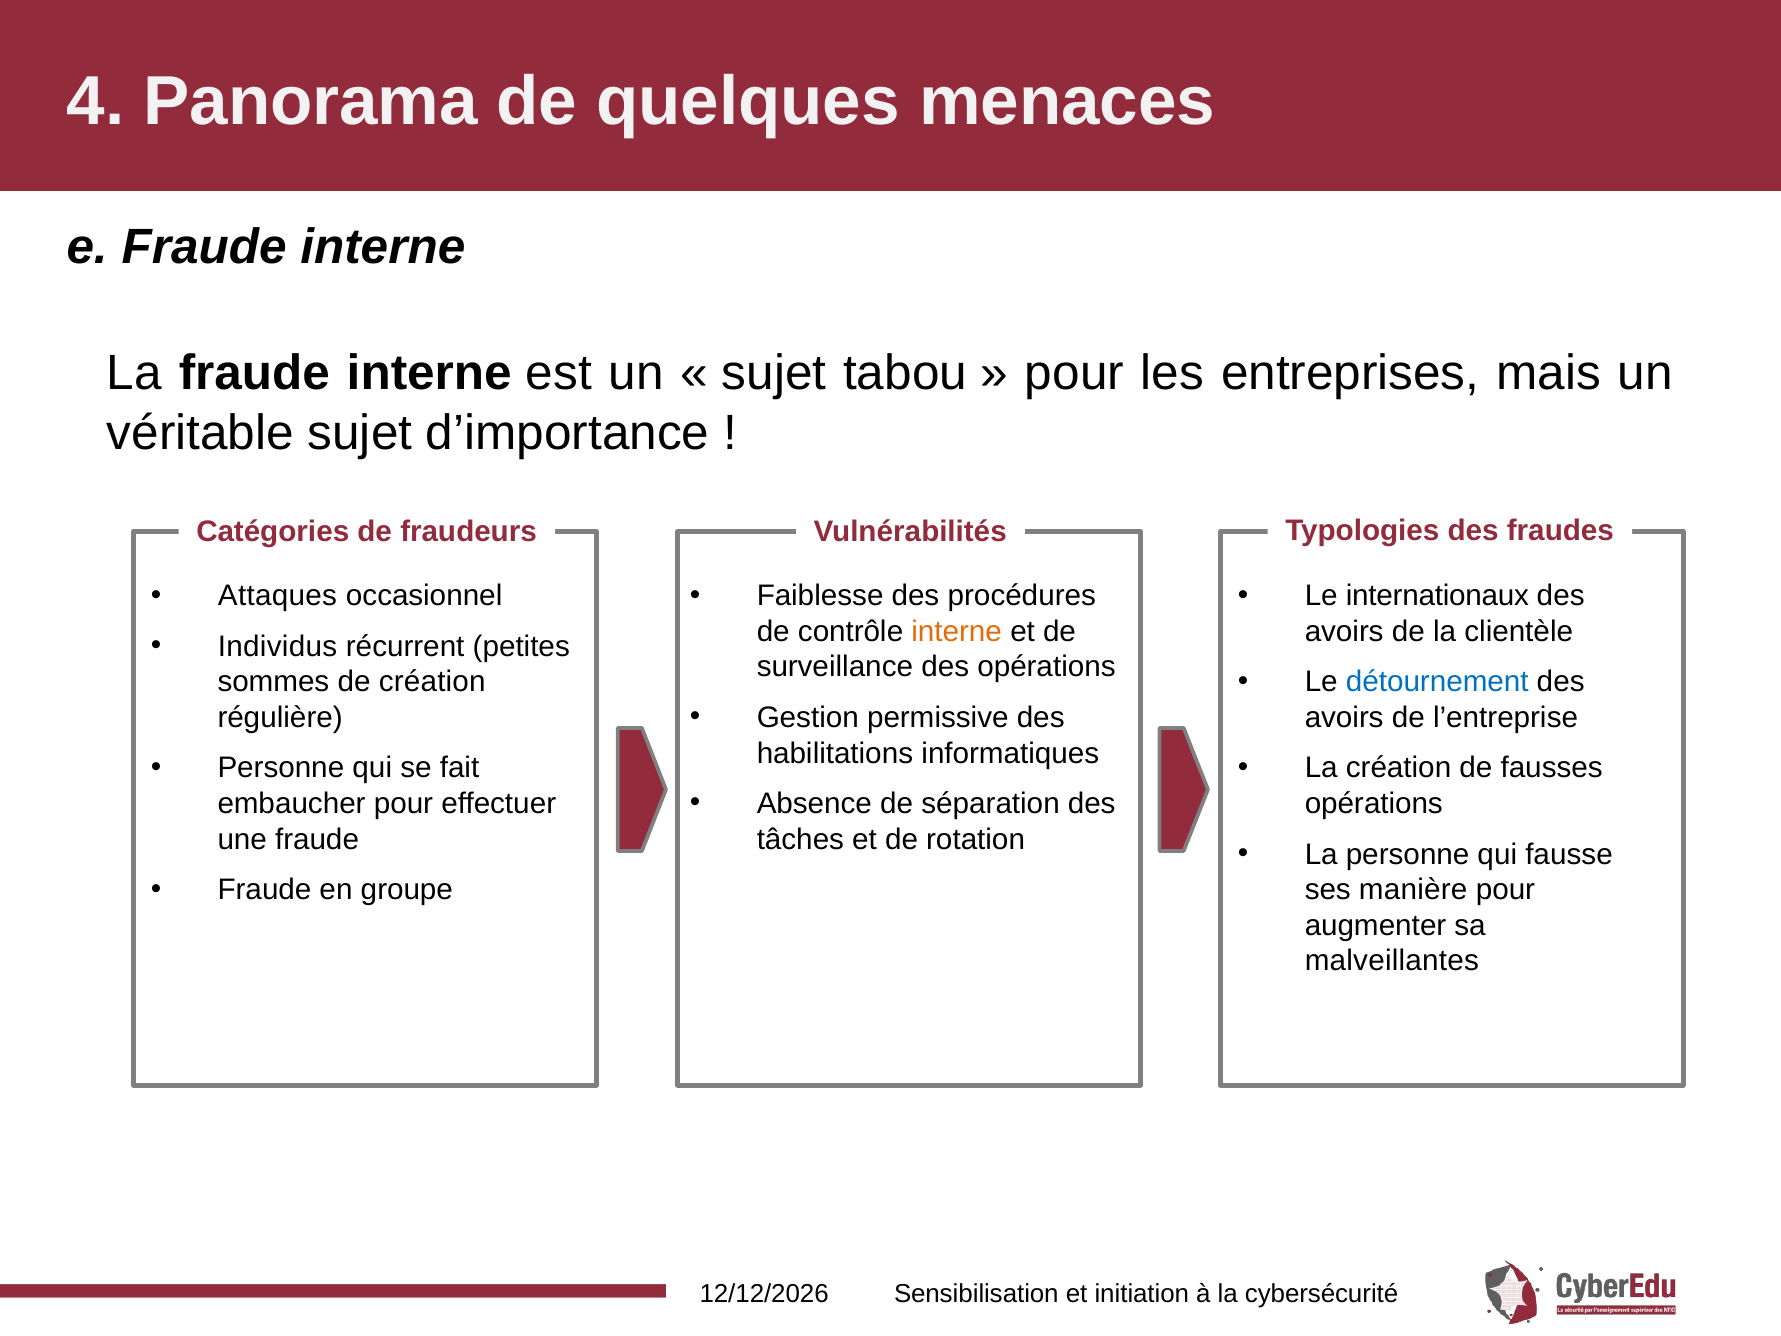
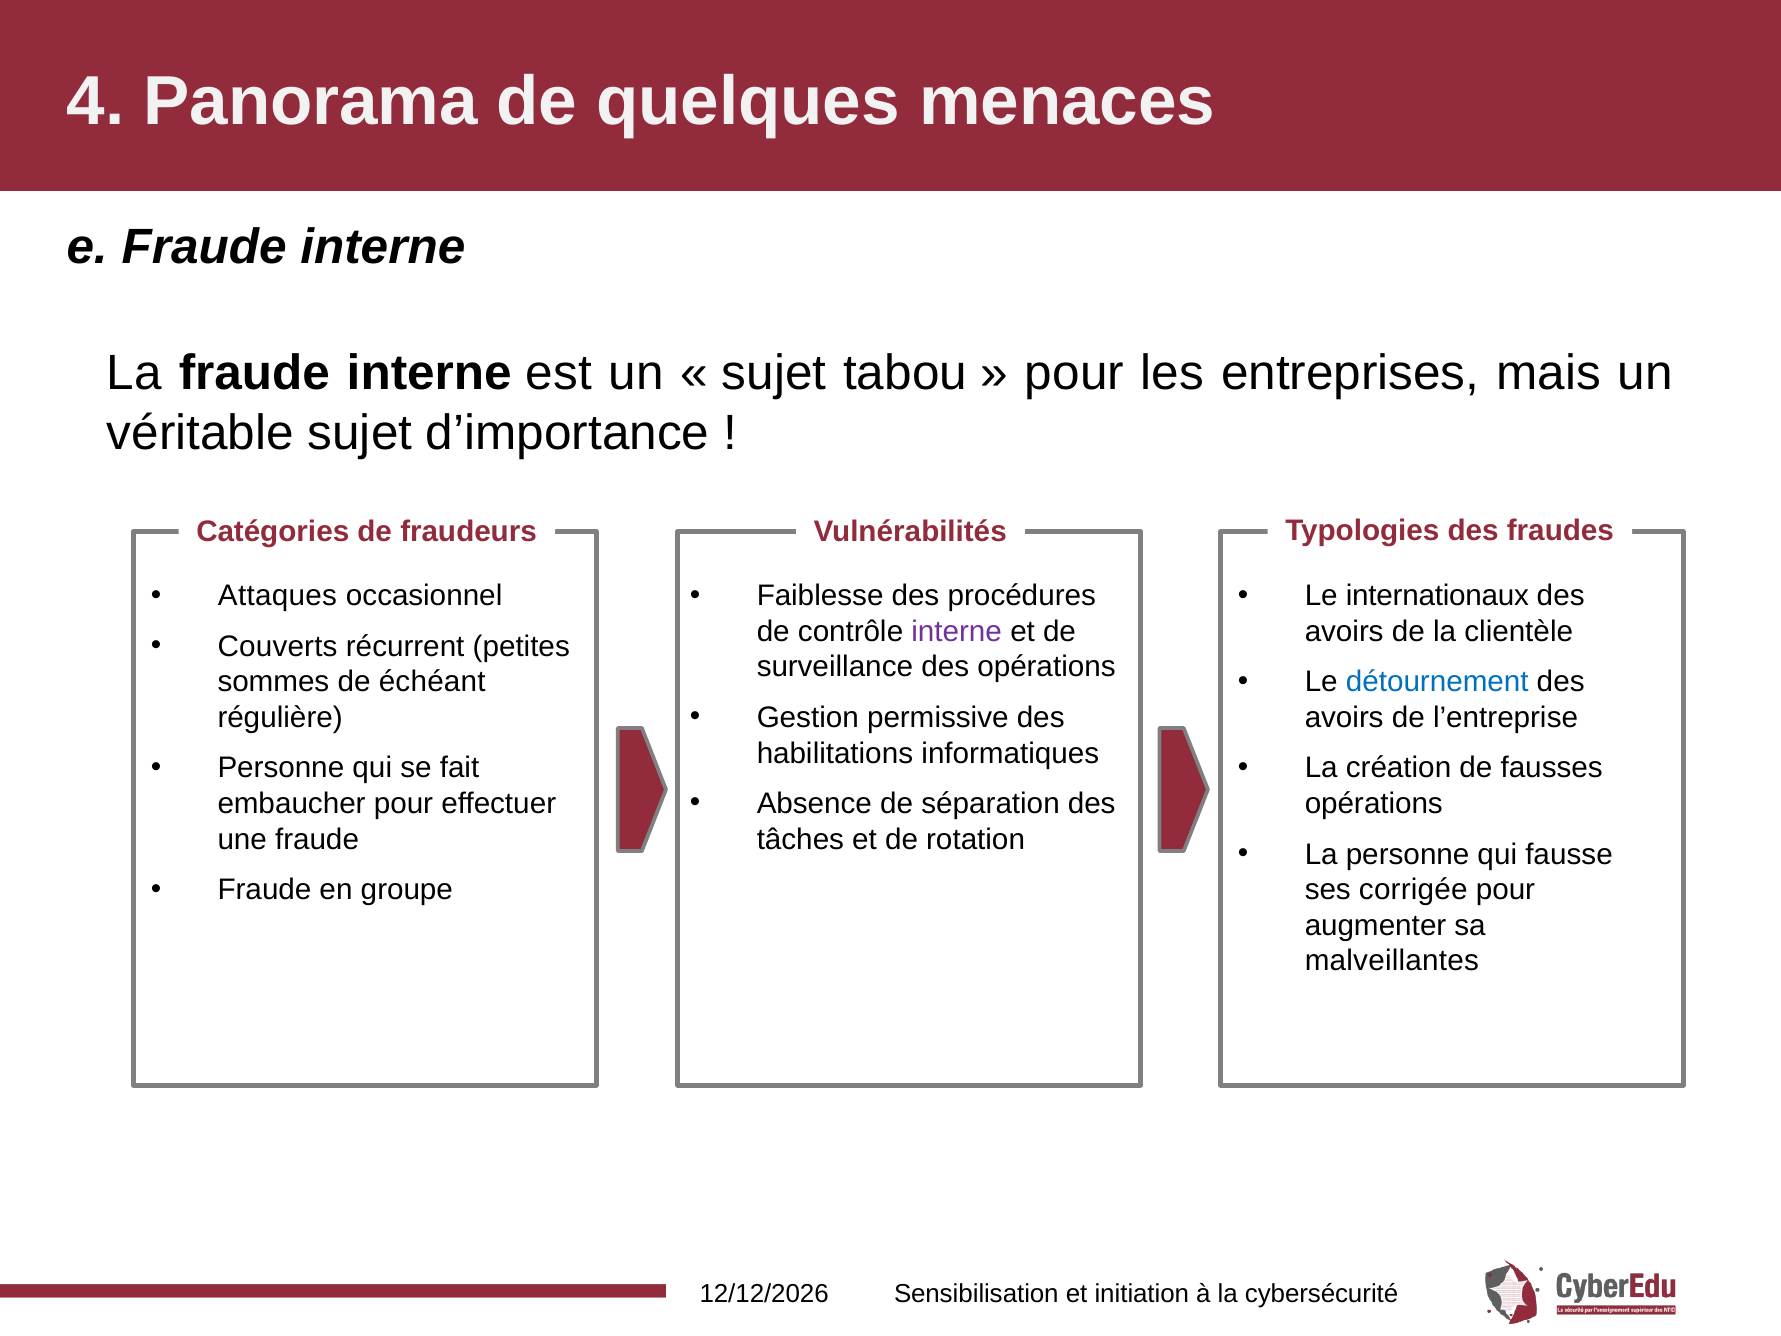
interne colour: orange -> purple (957, 631)
Individus: Individus -> Couverts (278, 646)
de création: création -> échéant (432, 682)
manière: manière -> corrigée (1413, 890)
